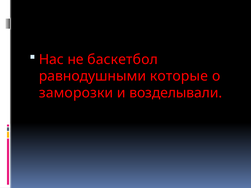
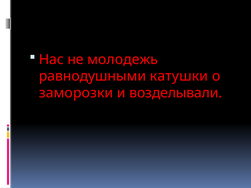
баскетбол: баскетбол -> молодежь (123, 60)
которые: которые -> катушки (179, 76)
